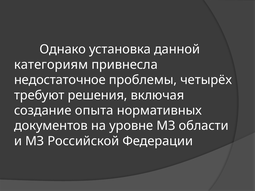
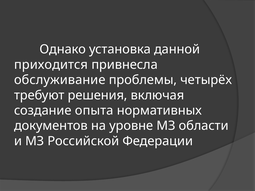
категориям: категориям -> приходится (51, 65)
недостаточное: недостаточное -> обслуживание (60, 80)
